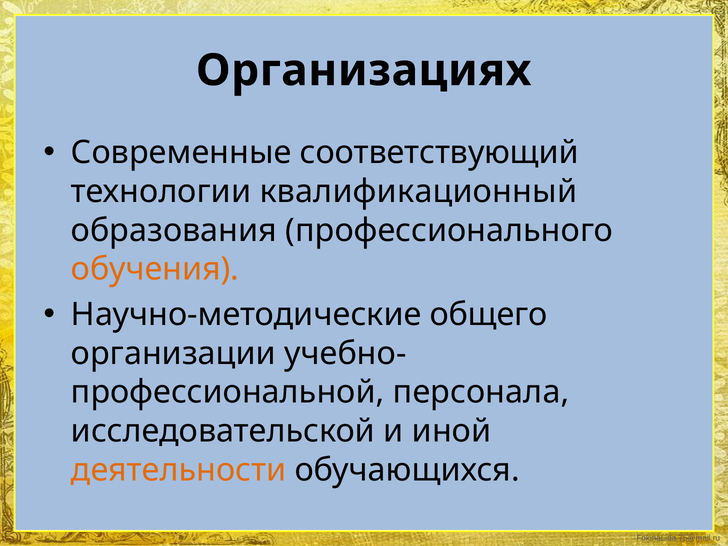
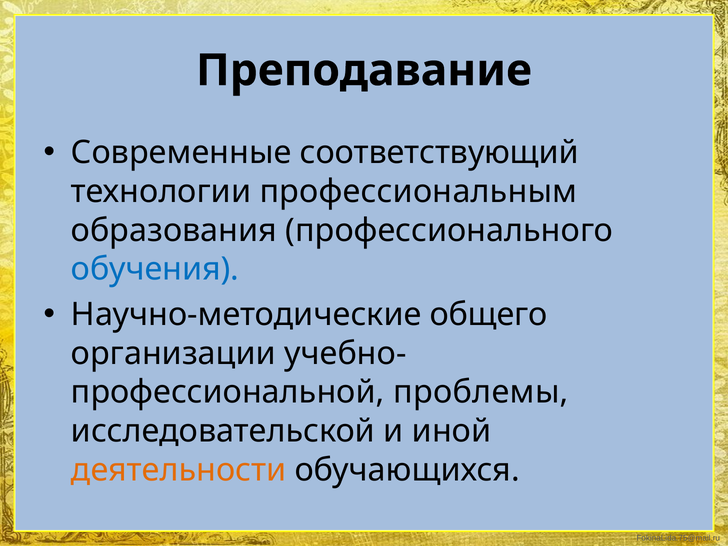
Организациях: Организациях -> Преподавание (364, 70)
квалификационный: квалификационный -> профессиональным (418, 192)
обучения colour: orange -> blue (155, 269)
персонала: персонала -> проблемы (481, 392)
